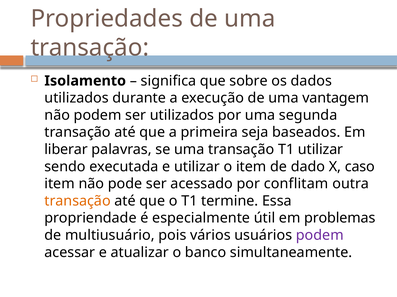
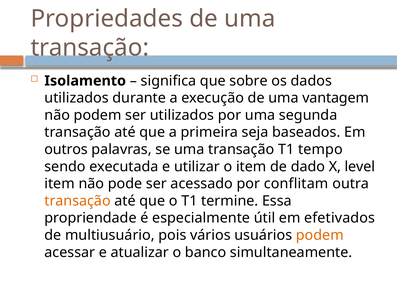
liberar: liberar -> outros (66, 150)
T1 utilizar: utilizar -> tempo (320, 150)
caso: caso -> level (360, 167)
problemas: problemas -> efetivados (340, 219)
podem colour: purple -> orange (320, 236)
